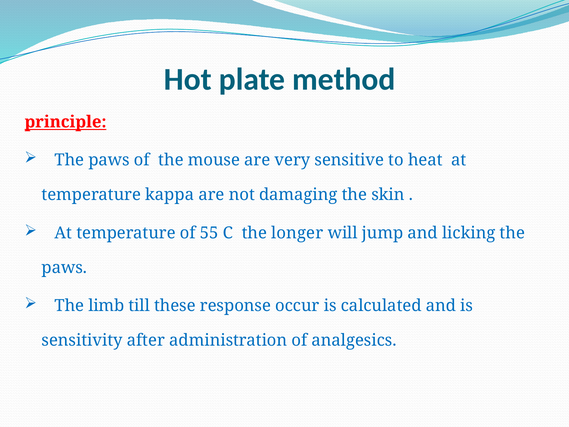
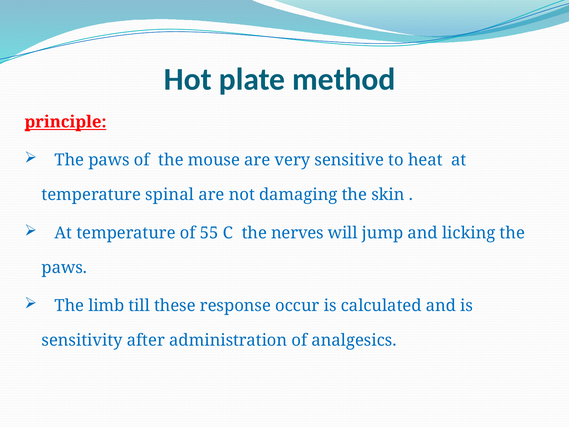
kappa: kappa -> spinal (170, 195)
longer: longer -> nerves (297, 233)
